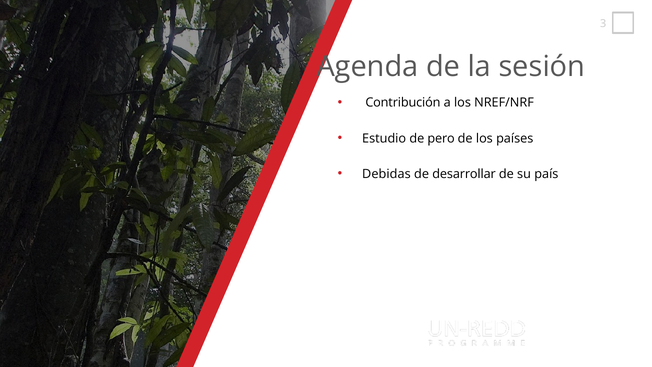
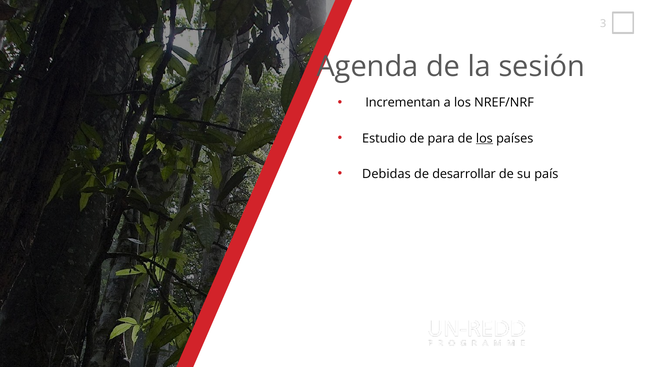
Contribución: Contribución -> Incrementan (403, 103)
pero: pero -> para (441, 138)
los underline: none -> present (484, 138)
